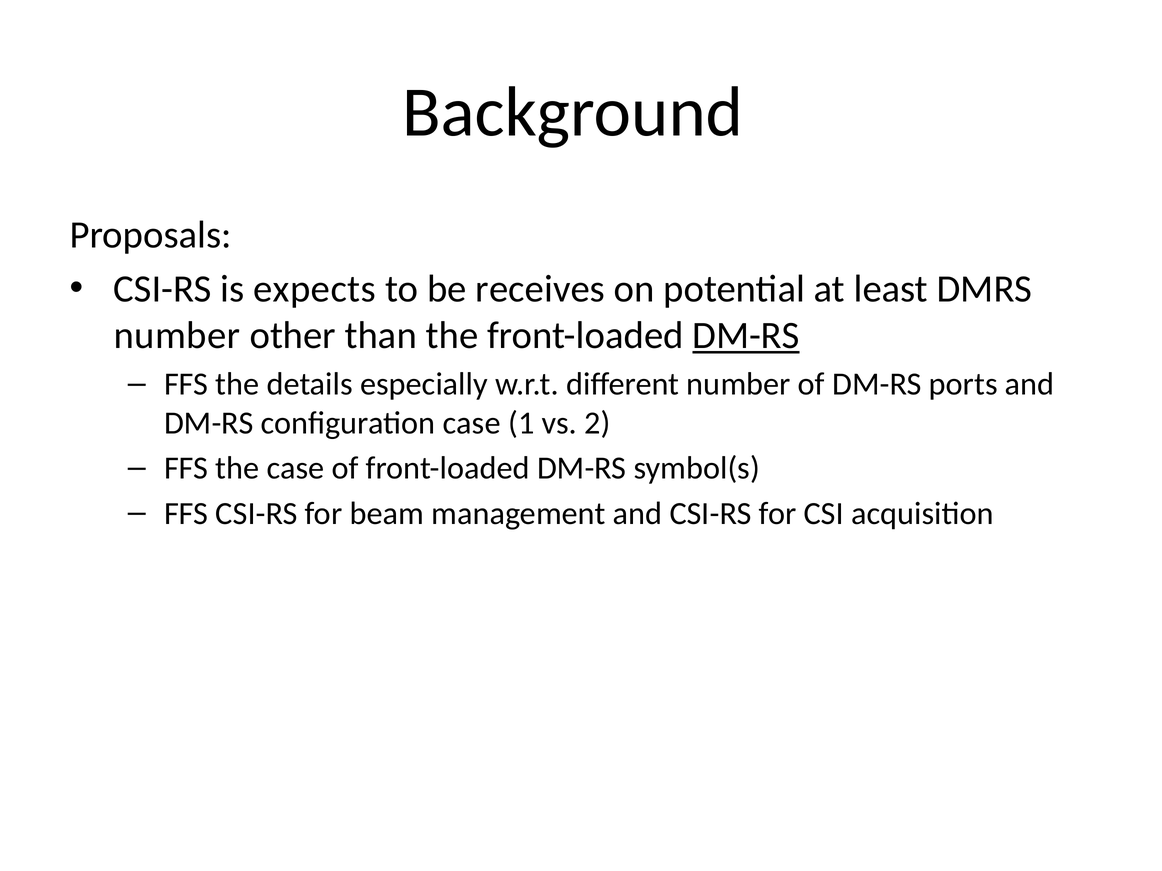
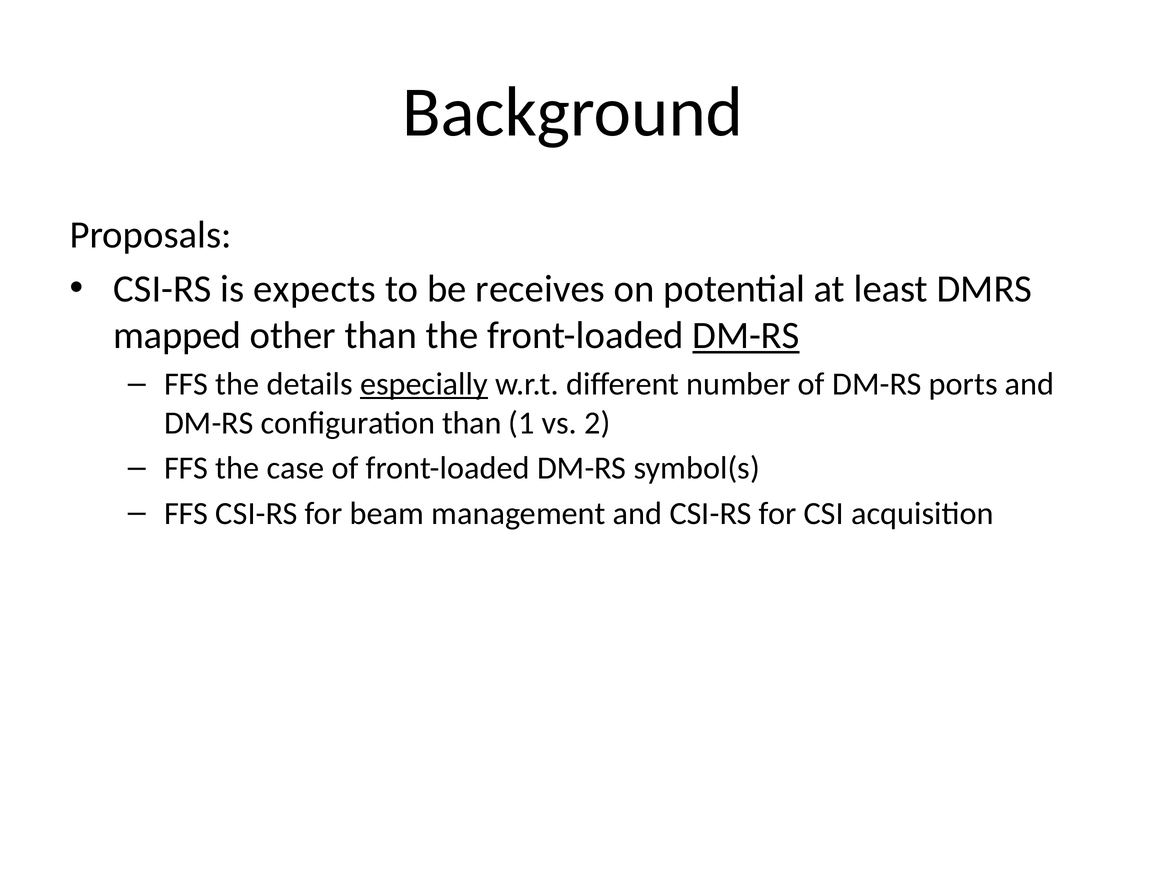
number: number -> mapped (177, 336)
especially underline: none -> present (424, 384)
configuration case: case -> than (472, 423)
